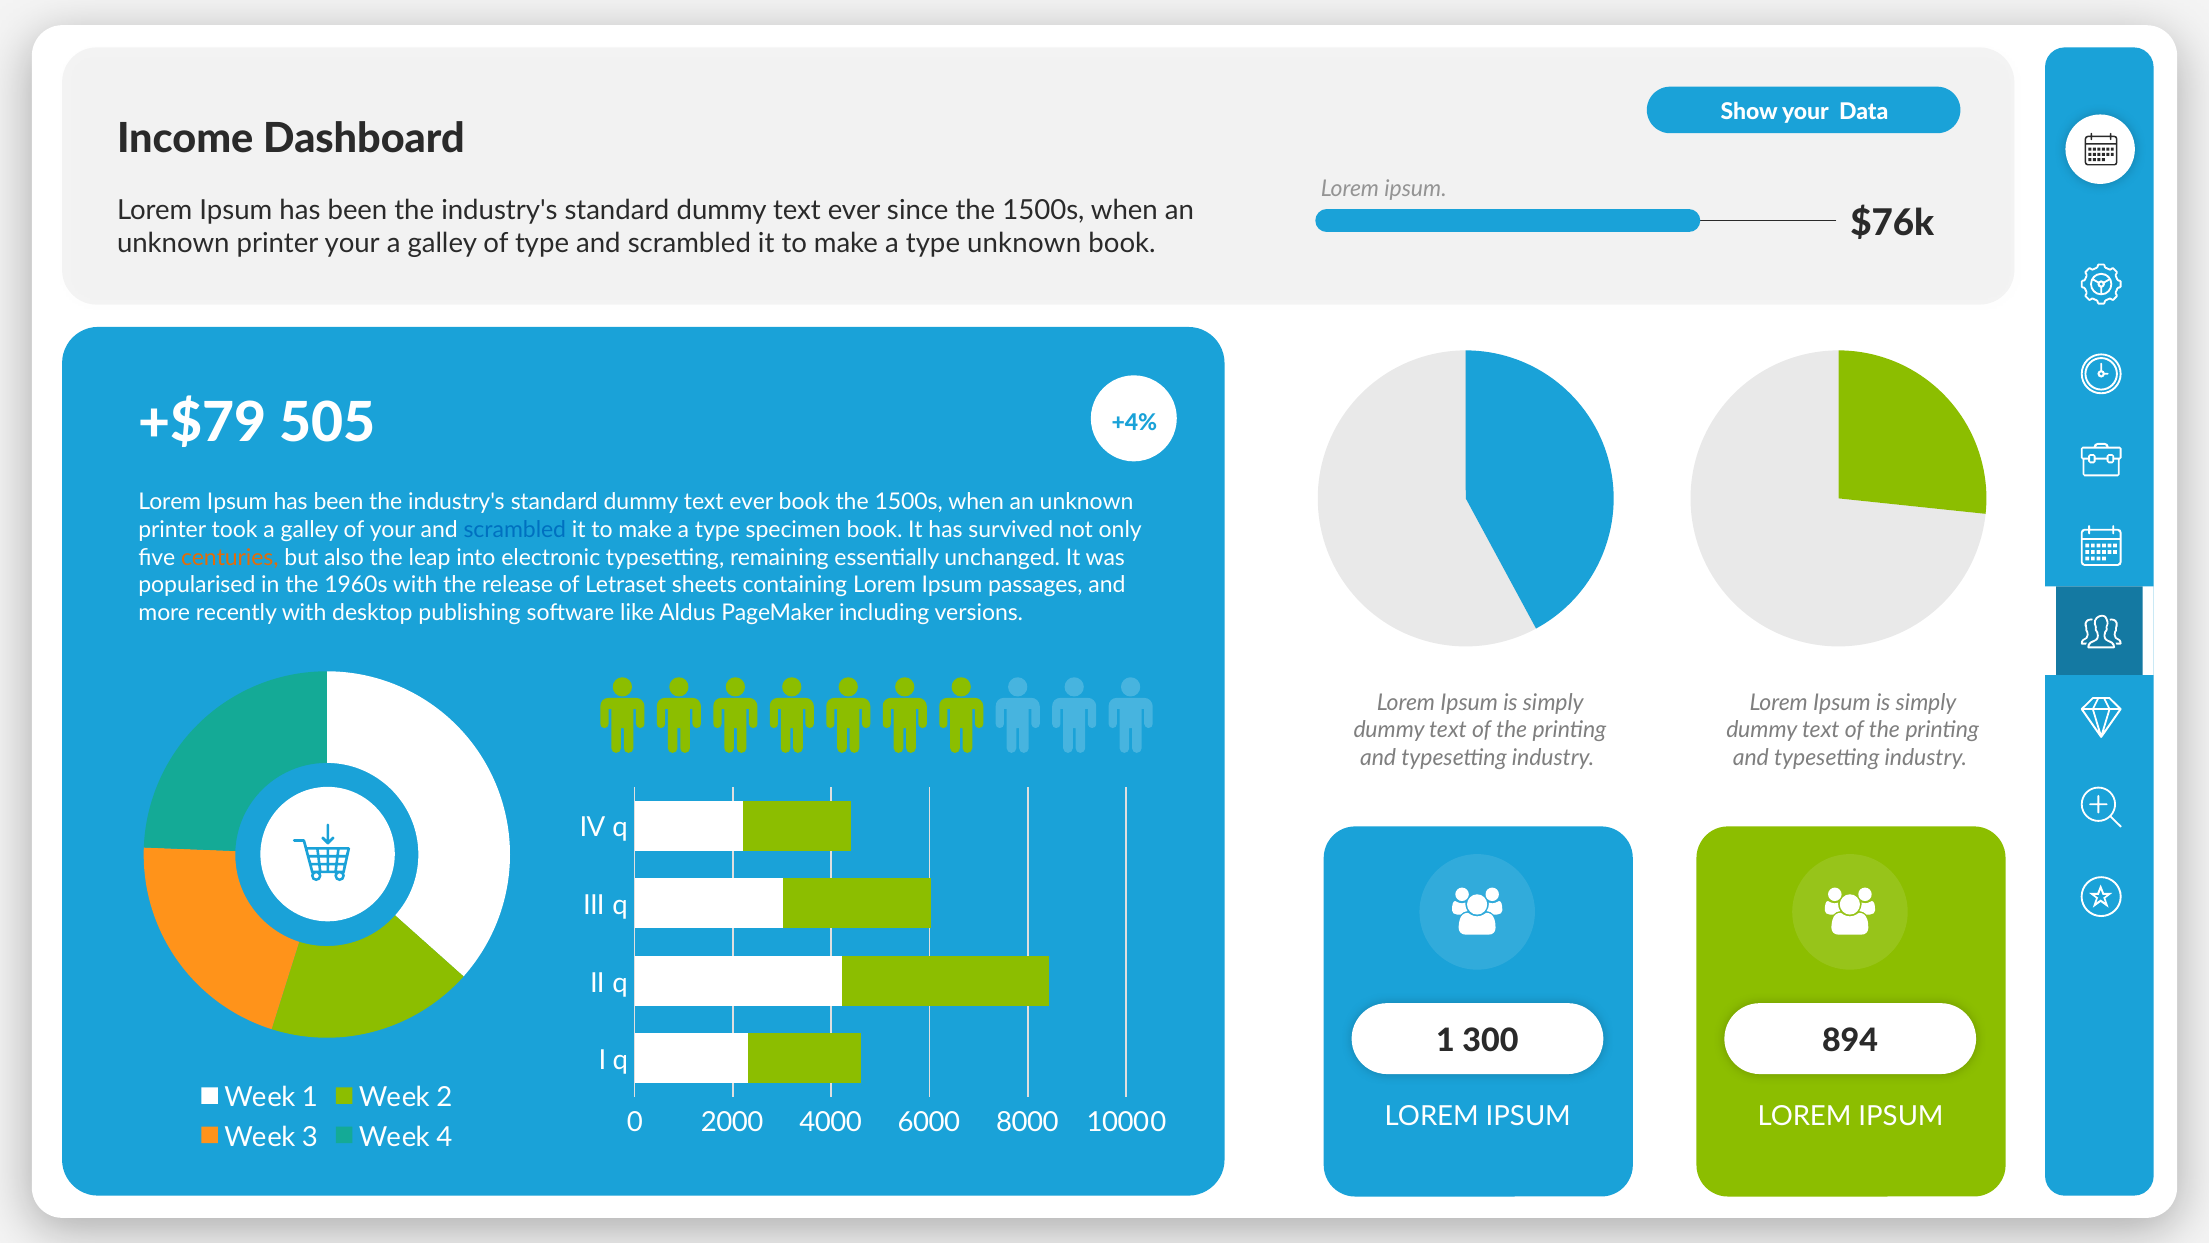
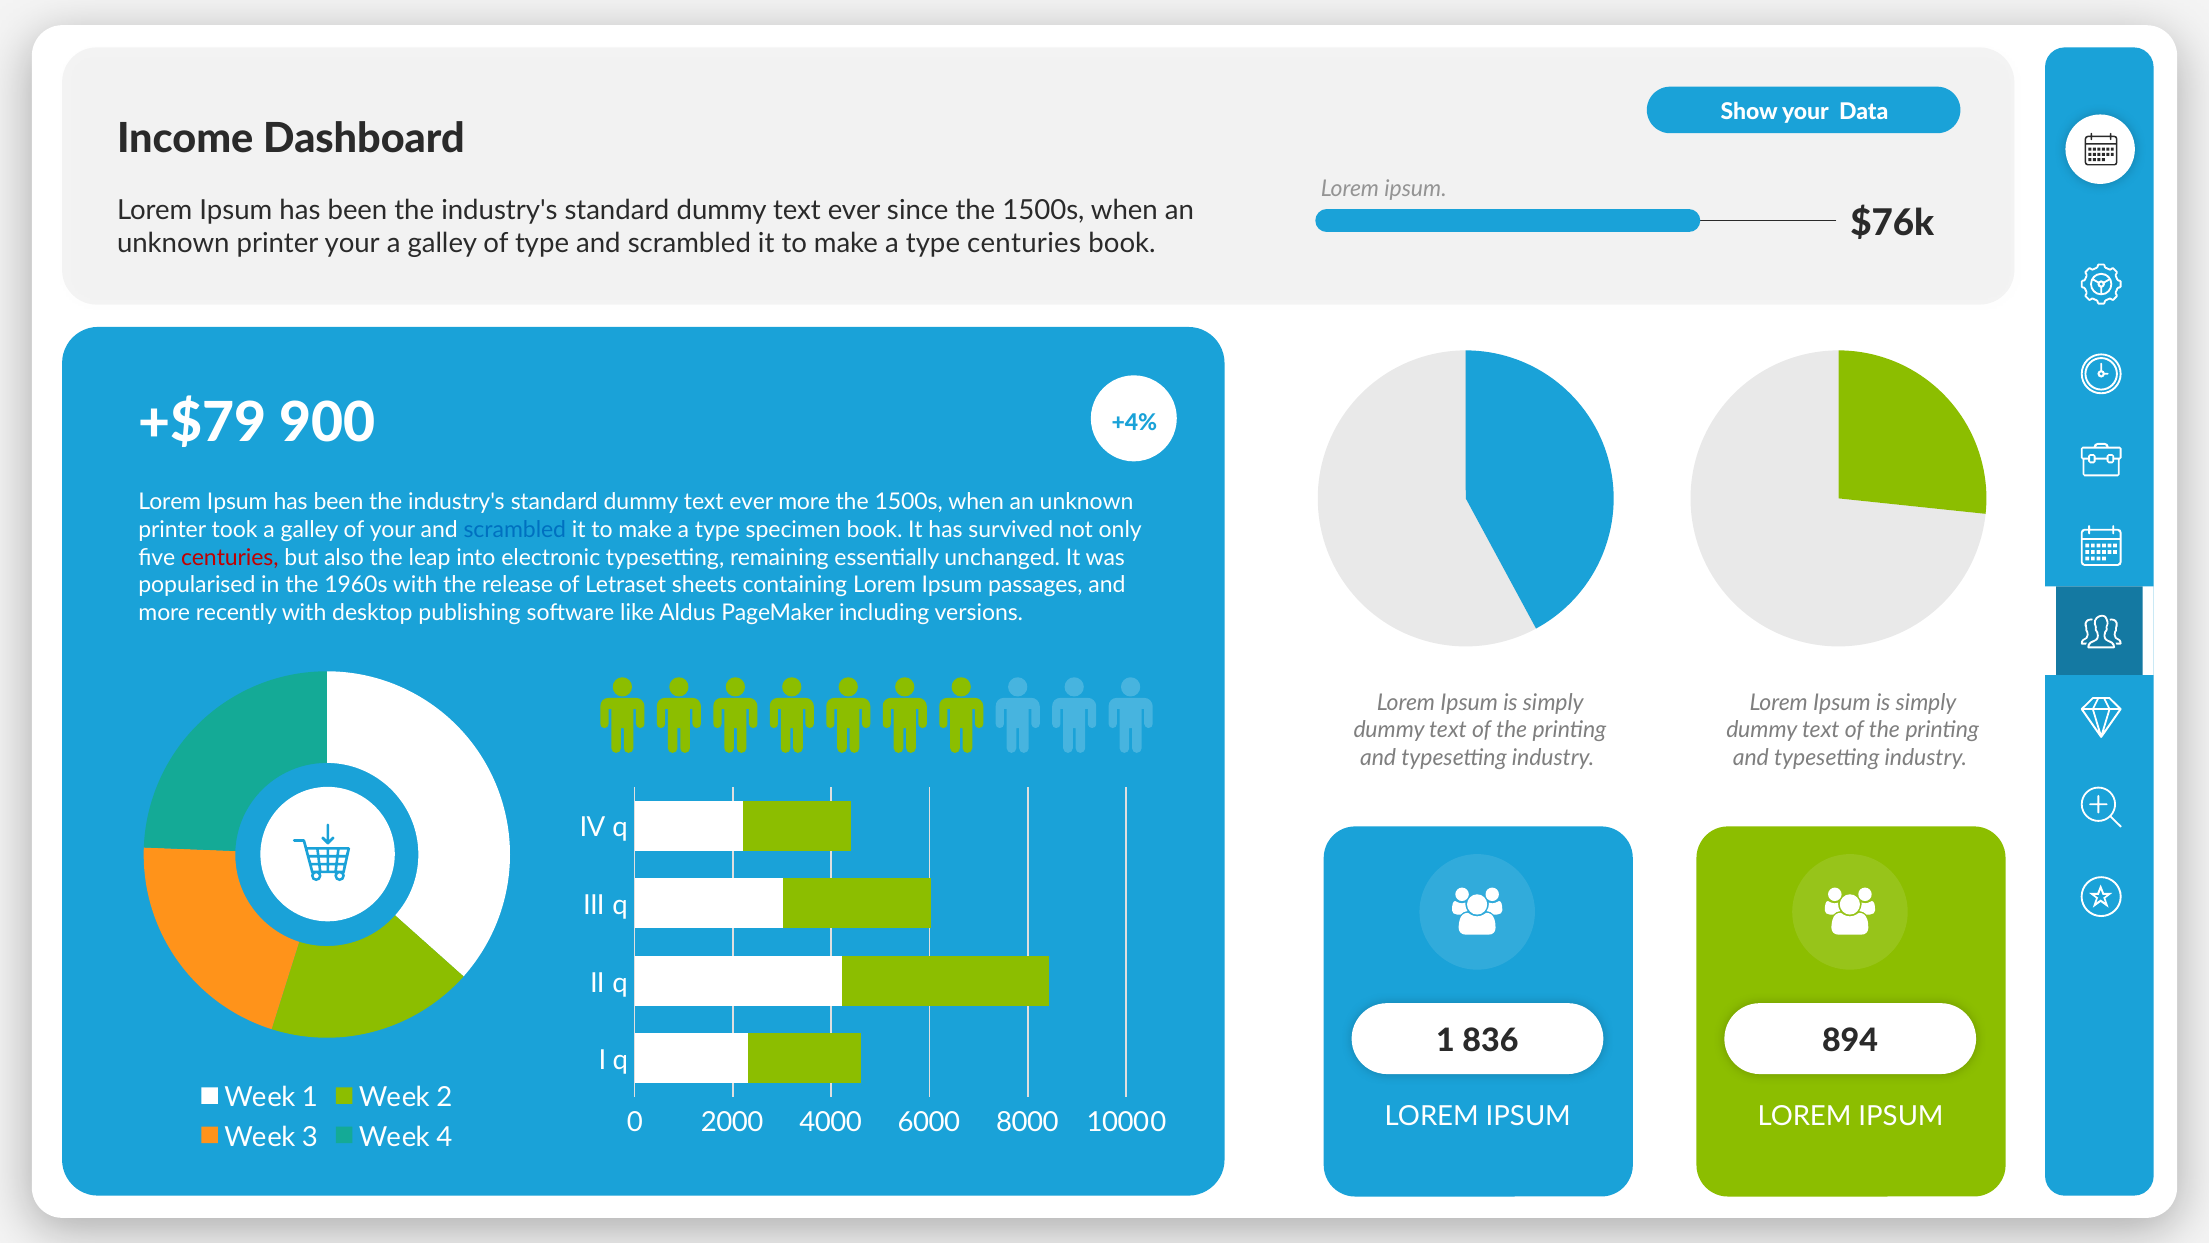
type unknown: unknown -> centuries (1024, 244)
505: 505 -> 900 (328, 423)
ever book: book -> more (804, 502)
centuries colour: orange -> red (230, 557)
300: 300 -> 836 (1490, 1040)
